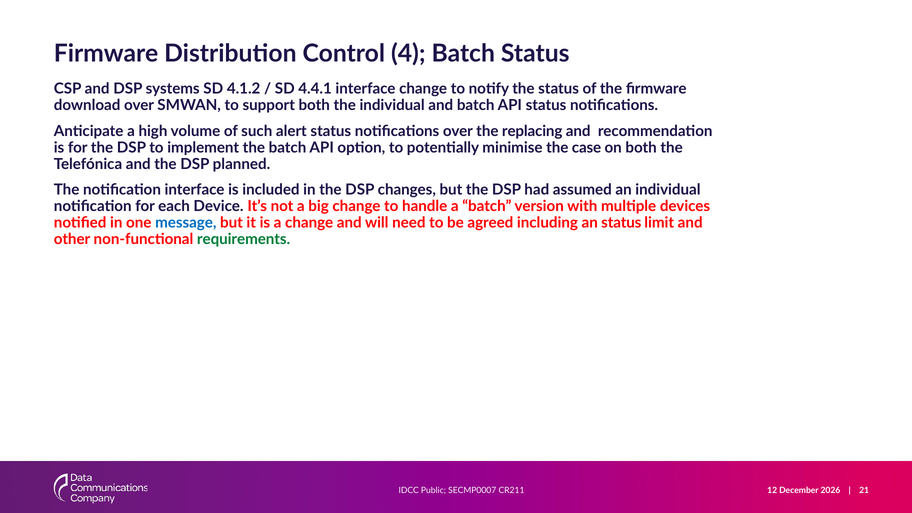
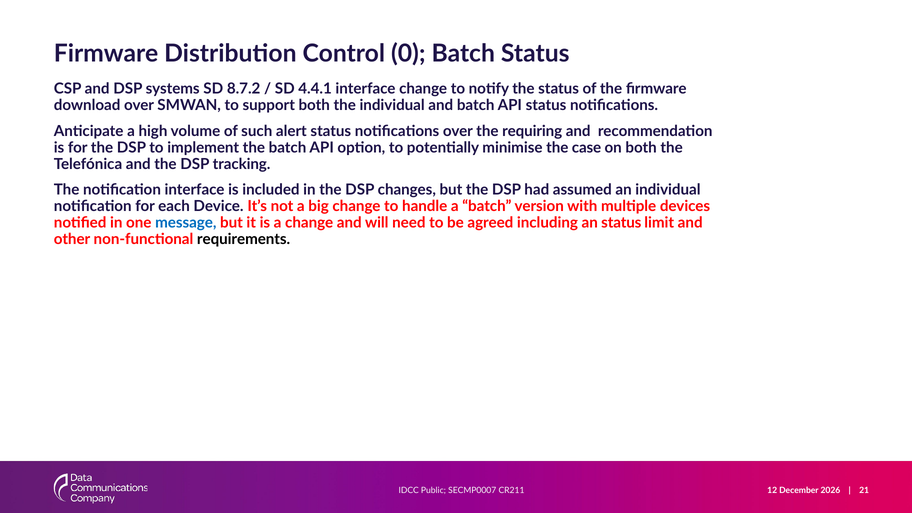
4: 4 -> 0 (408, 54)
4.1.2: 4.1.2 -> 8.7.2 (244, 89)
replacing: replacing -> requiring (532, 131)
planned: planned -> tracking (242, 164)
requirements colour: green -> black (244, 239)
